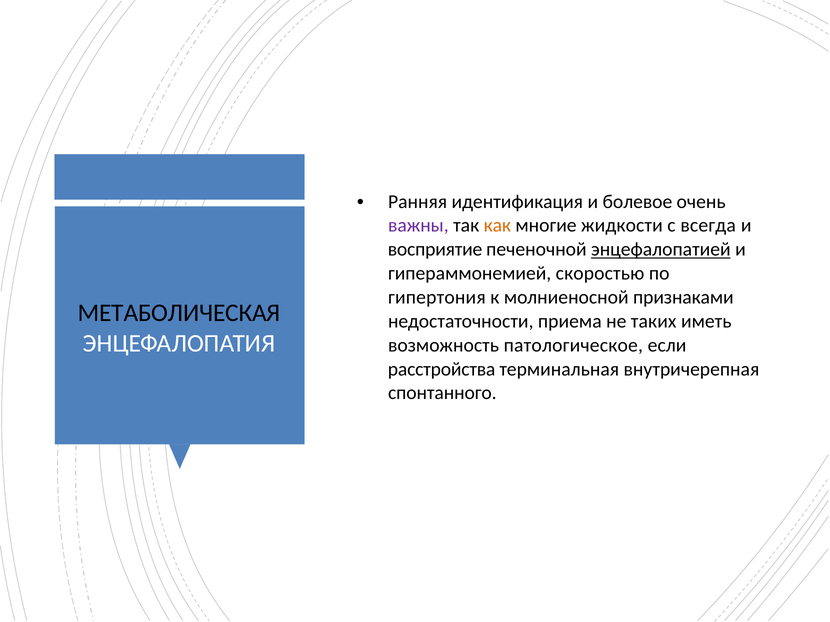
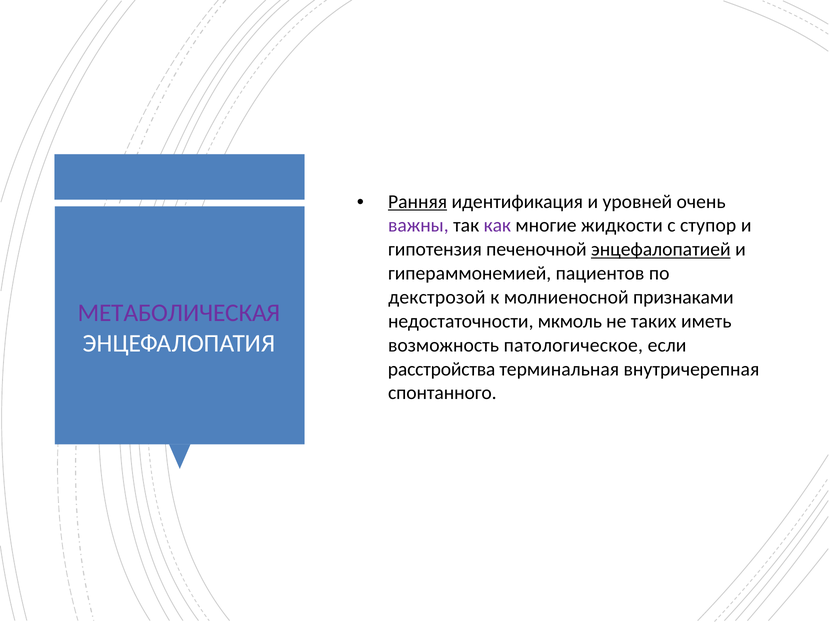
Ранняя underline: none -> present (418, 202)
болевое: болевое -> уровней (637, 202)
как colour: orange -> purple (497, 226)
всегда: всегда -> ступор (708, 226)
восприятие: восприятие -> гипотензия (435, 250)
скоростью: скоростью -> пациентов (600, 274)
гипертония: гипертония -> декстрозой (437, 298)
МЕТАБОЛИЧЕСКАЯ colour: black -> purple (179, 313)
приема: приема -> мкмоль (570, 321)
